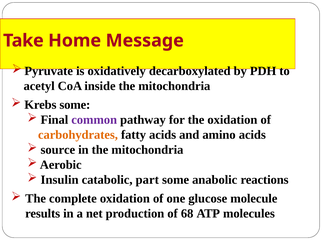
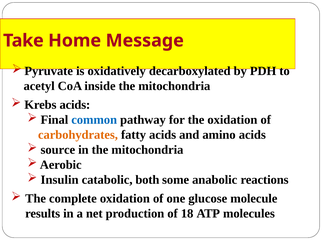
some: some -> acids (75, 105)
common colour: purple -> blue (94, 120)
part: part -> both (147, 180)
68: 68 -> 18 (187, 214)
